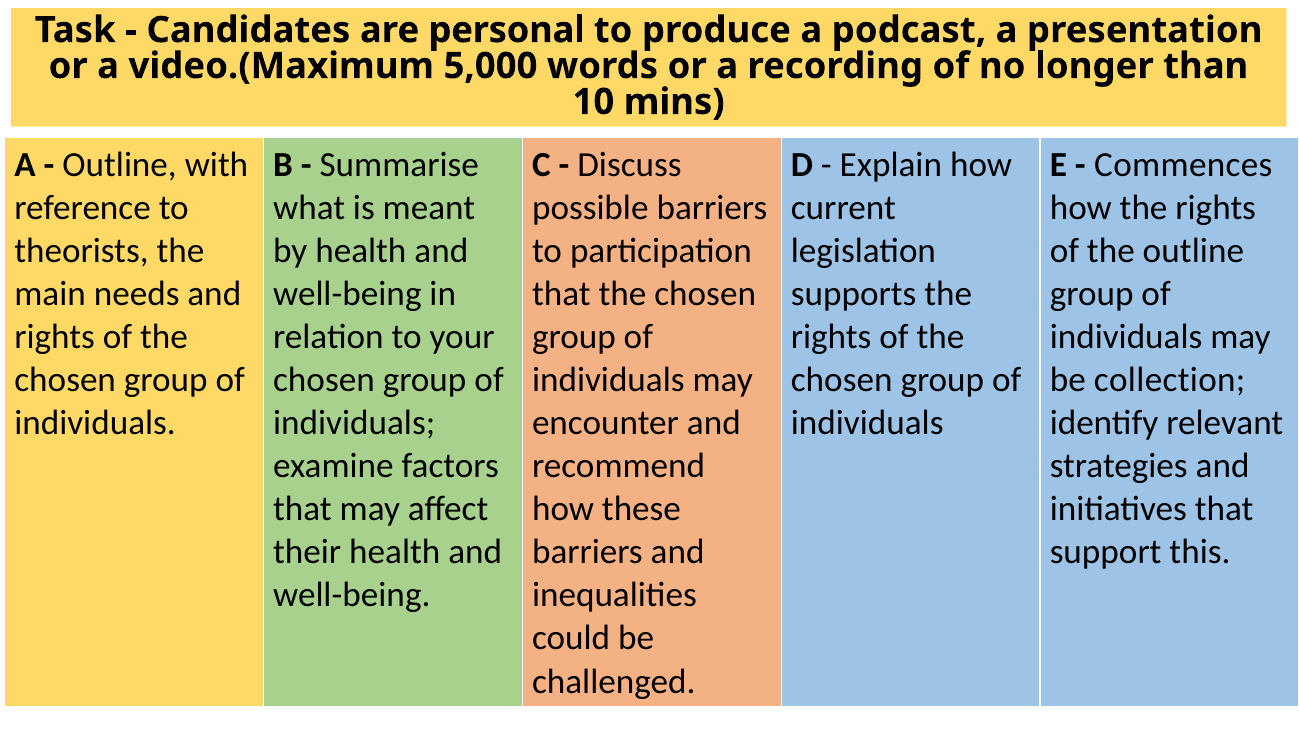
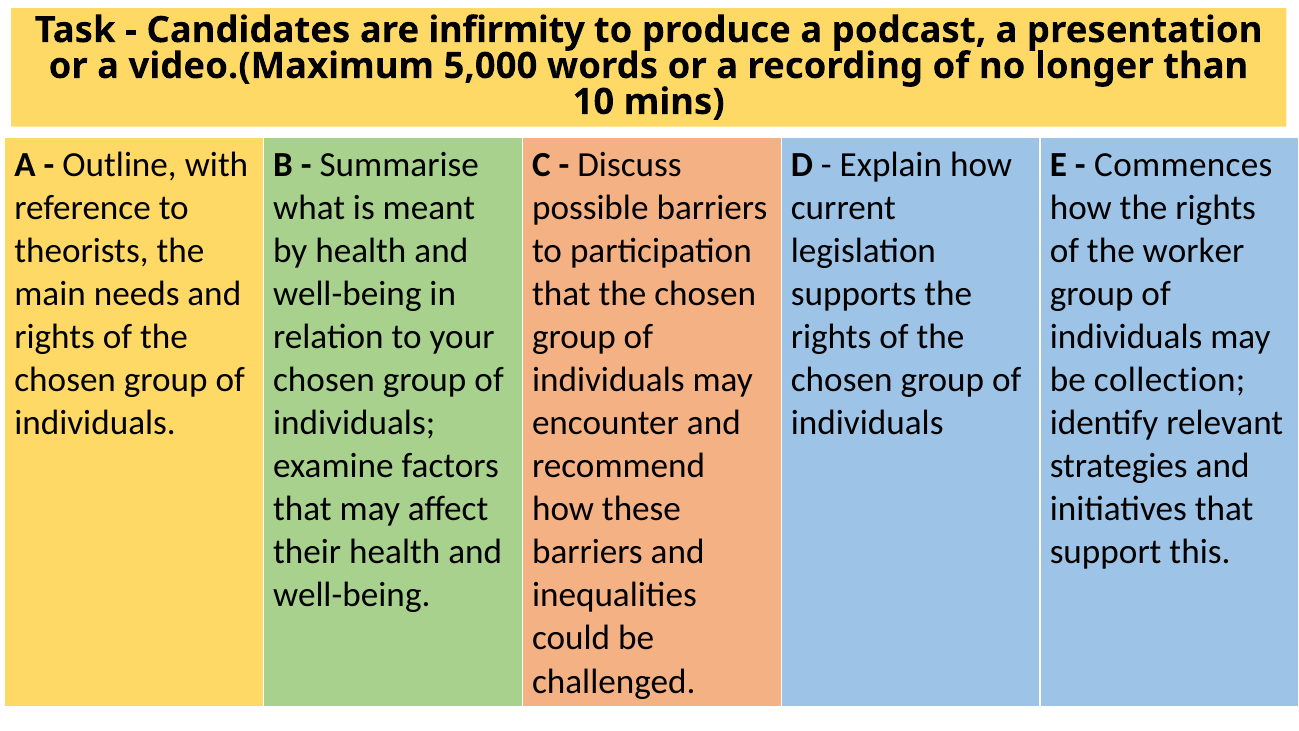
personal: personal -> infirmity (507, 30)
the outline: outline -> worker (1194, 251)
